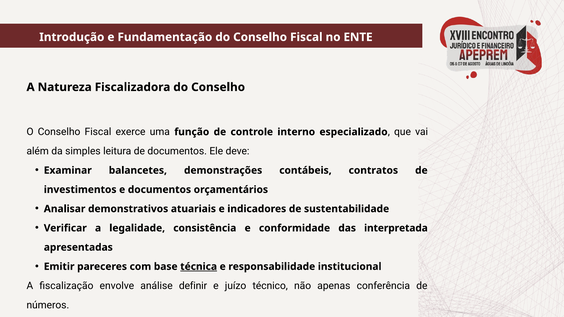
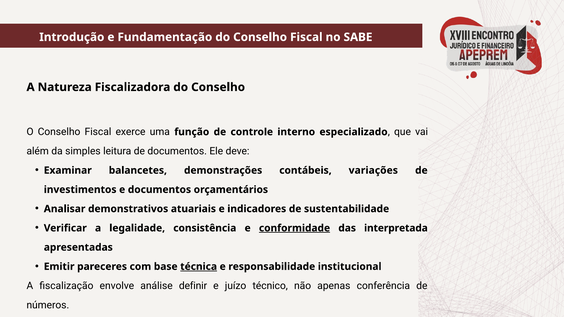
ENTE: ENTE -> SABE (358, 37)
contratos: contratos -> variações (373, 170)
conformidade underline: none -> present (295, 228)
